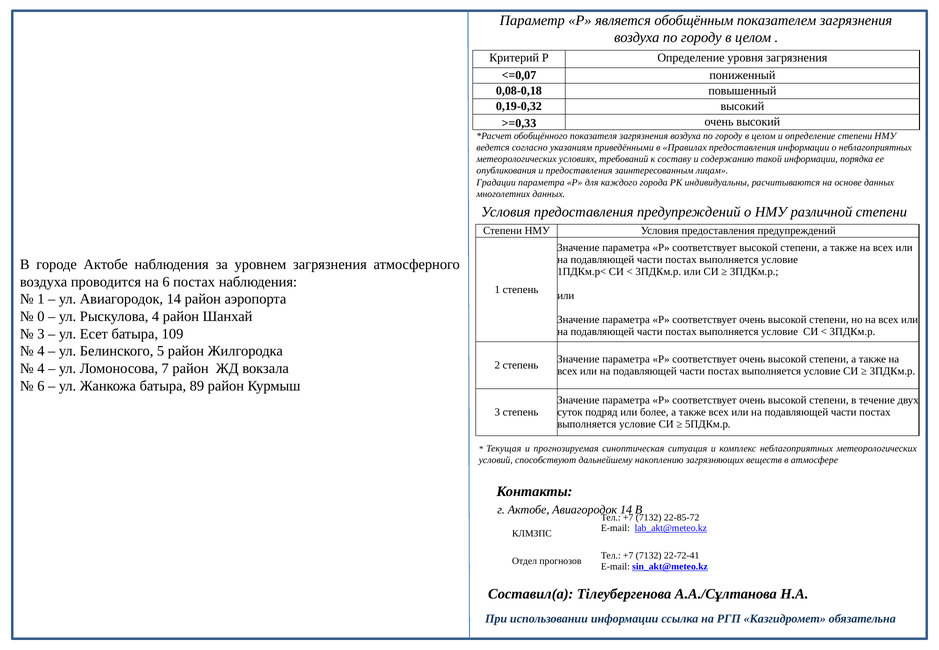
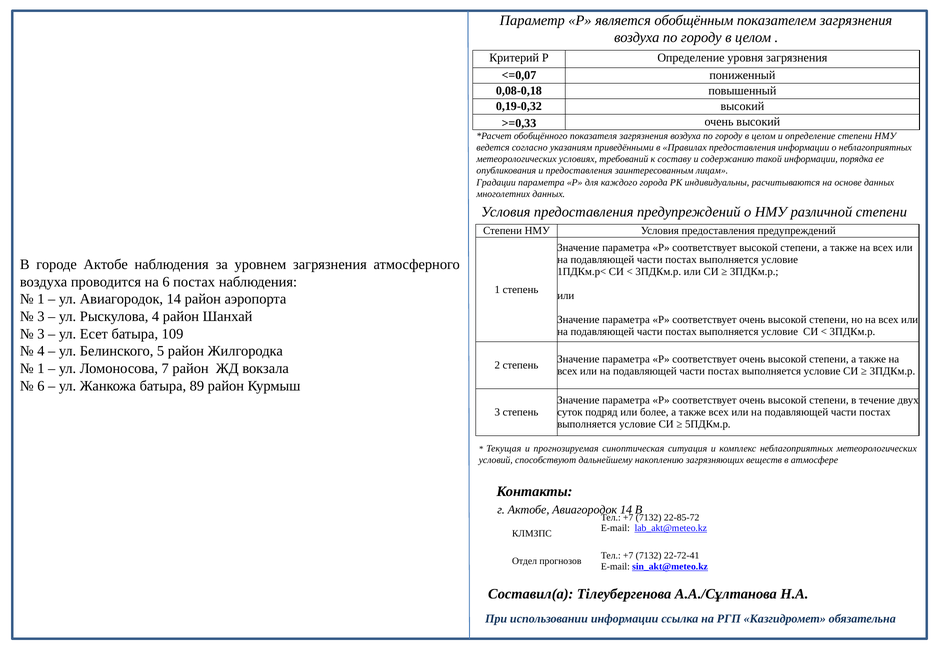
0: 0 -> 3 (41, 316)
4: 4 -> 1 (41, 368)
